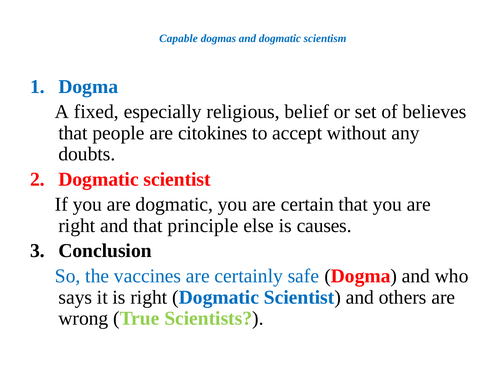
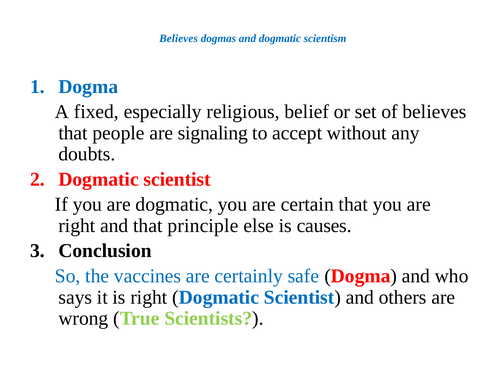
Capable: Capable -> Believes (178, 38)
citokines: citokines -> signaling (213, 133)
